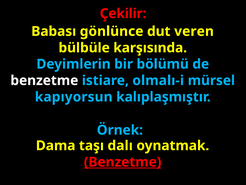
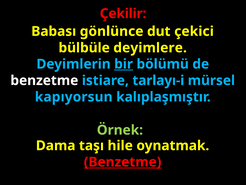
veren: veren -> çekici (194, 31)
karşısında: karşısında -> deyimlere (150, 48)
bir underline: none -> present (124, 64)
olmalı-i: olmalı-i -> tarlayı-i (158, 80)
Örnek colour: light blue -> light green (120, 130)
dalı: dalı -> hile (120, 145)
